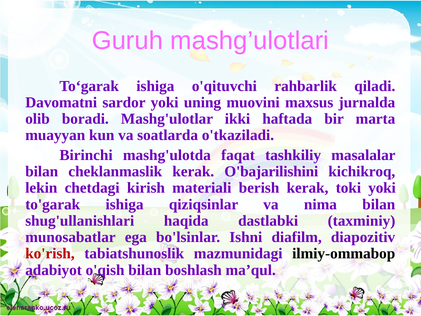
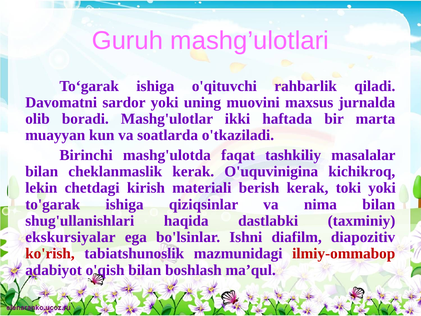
O'bajarilishini: O'bajarilishini -> O'uquvinigina (271, 171)
munosabatlar: munosabatlar -> ekskursiyalar (70, 237)
ilmiy-ommabop colour: black -> red (344, 253)
